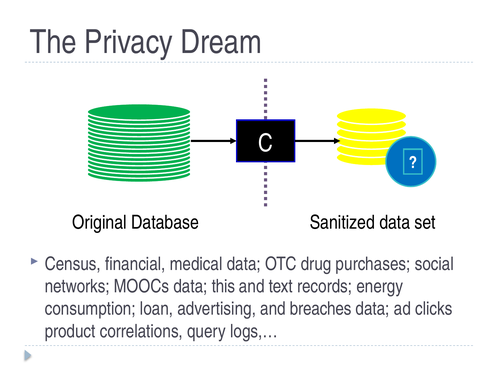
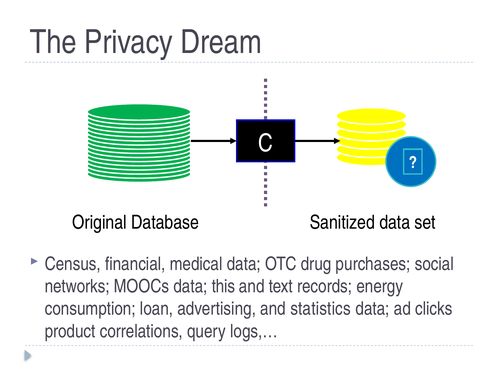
breaches: breaches -> statistics (321, 309)
